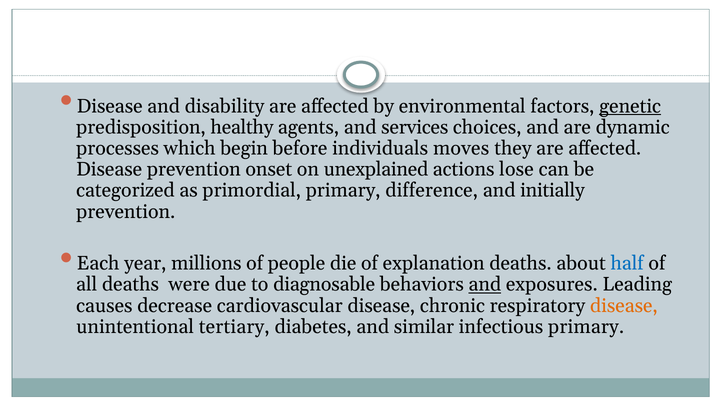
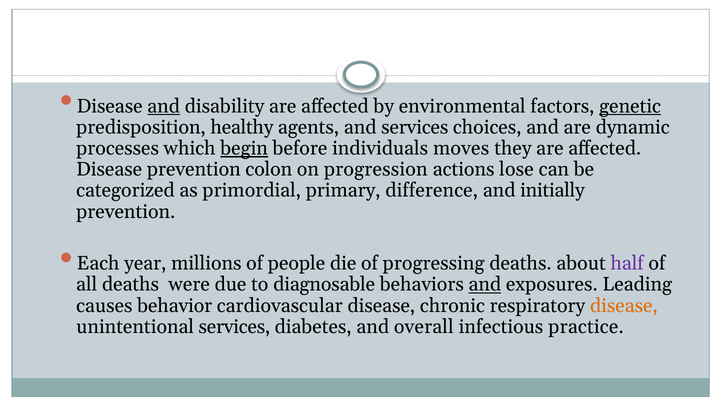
and underline: none -> present (164, 106)
begin underline: none -> present (244, 148)
onset: onset -> colon (269, 169)
unexplained: unexplained -> progression (376, 169)
explanation: explanation -> progressing (434, 263)
half colour: blue -> purple (627, 263)
decrease: decrease -> behavior (175, 306)
unintentional tertiary: tertiary -> services (234, 327)
similar: similar -> overall (424, 327)
infectious primary: primary -> practice (586, 327)
